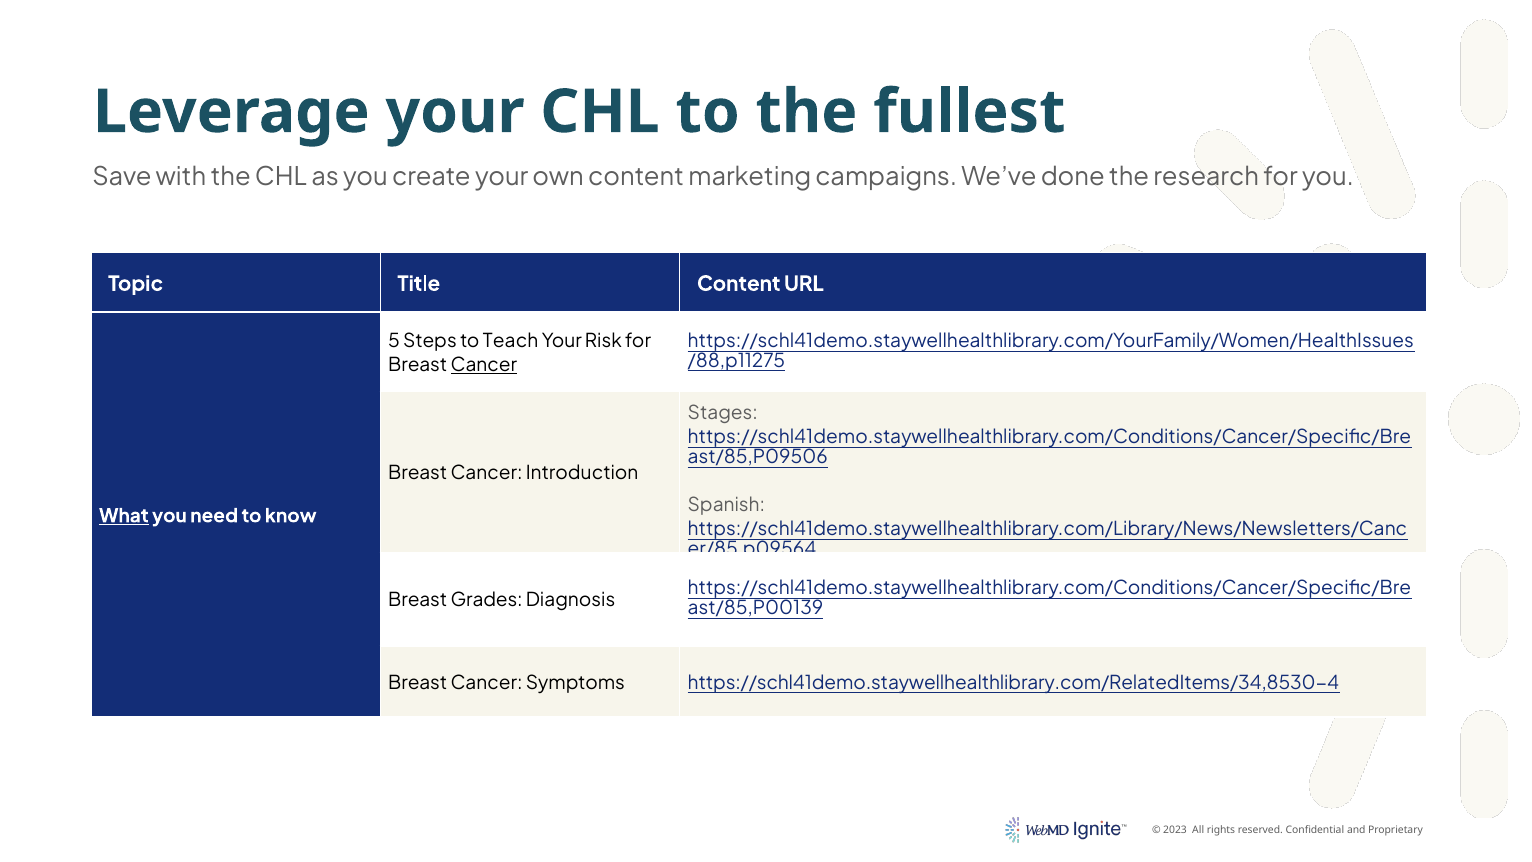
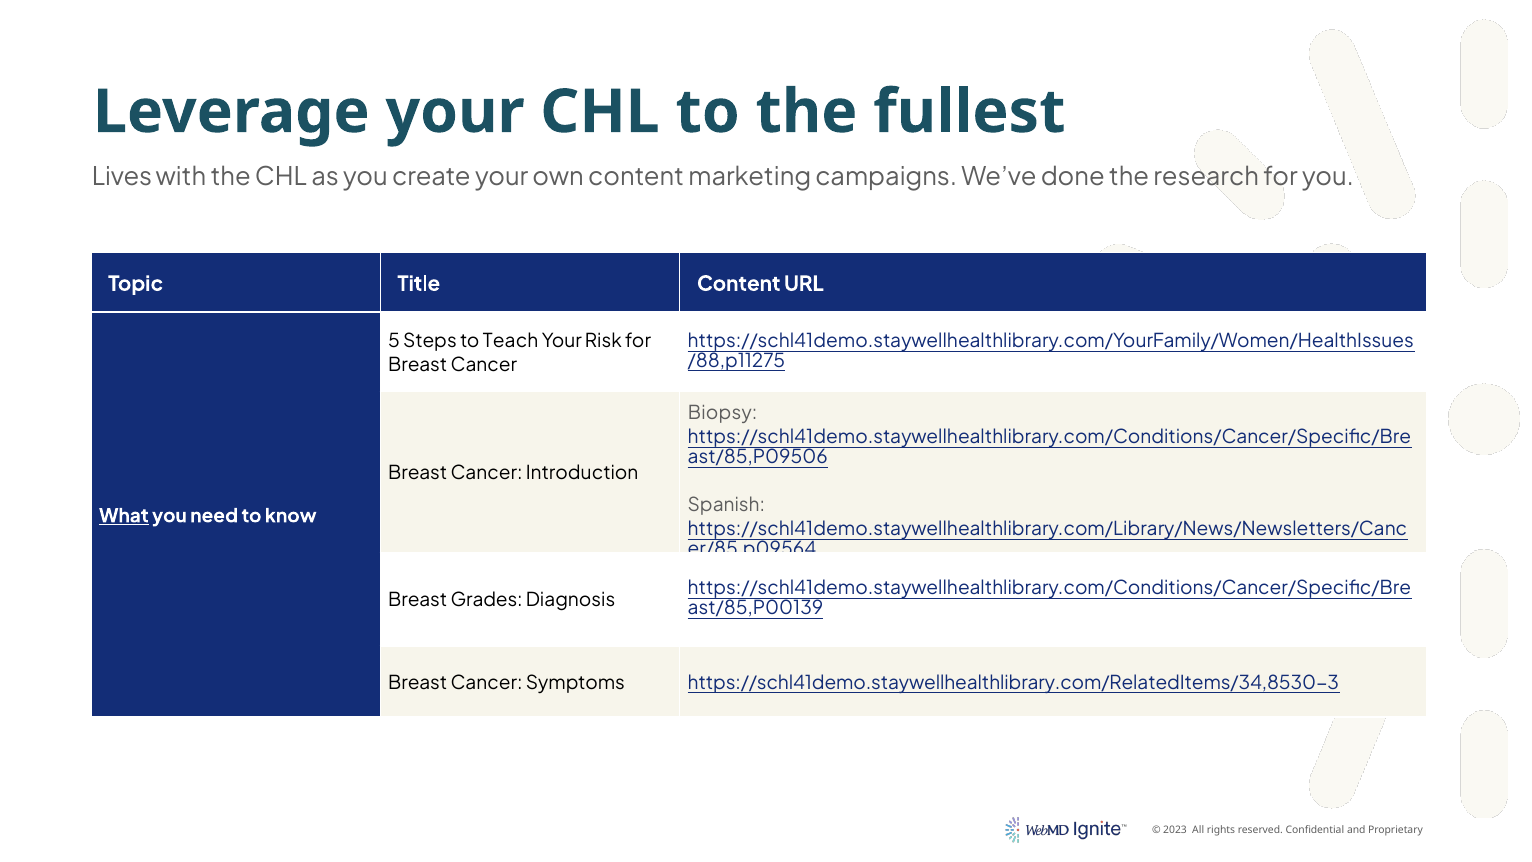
Save: Save -> Lives (122, 177)
Cancer underline: present -> none (484, 365)
Stages: Stages -> Biopsy (723, 413)
https://schl41demo.staywellhealthlibrary.com/RelatedItems/34,8530-4: https://schl41demo.staywellhealthlibrary.com/RelatedItems/34,8530-4 -> https://schl41demo.staywellhealthlibrary.com/RelatedItems/34,8530-3 (1013, 683)
